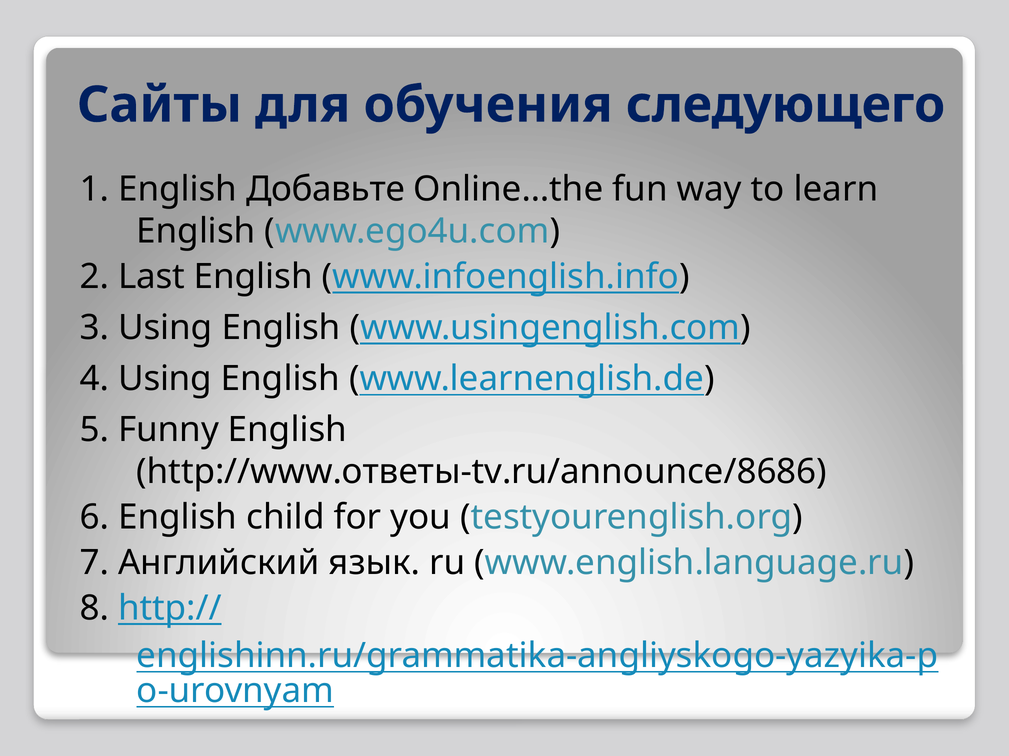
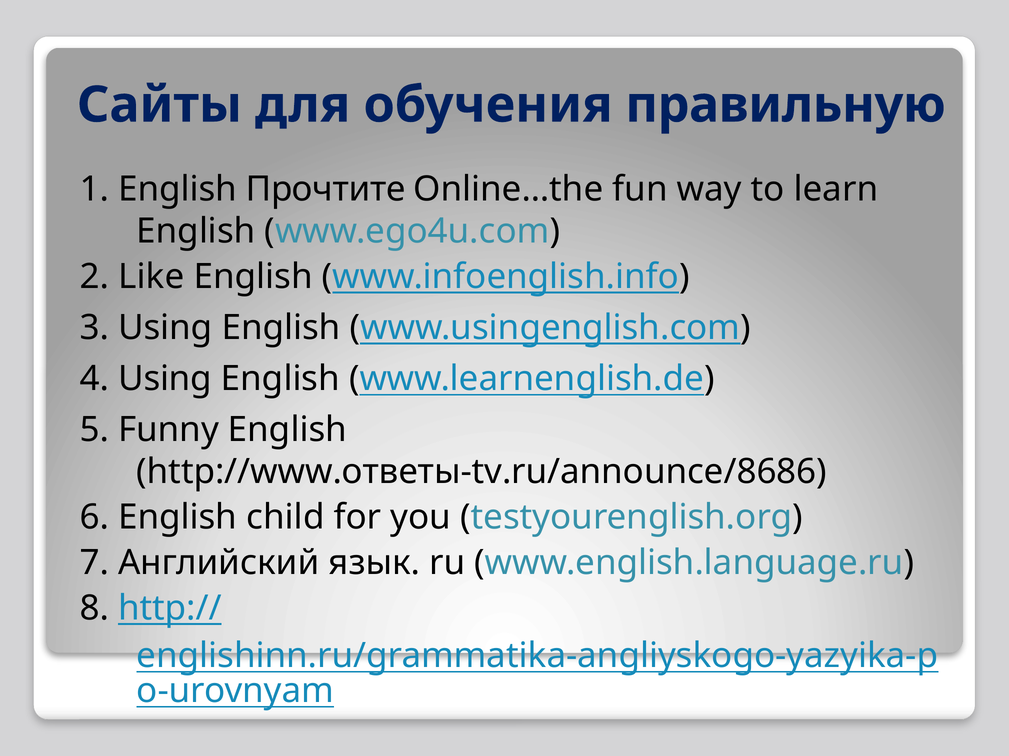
следующего: следующего -> правильную (786, 105)
Добавьте: Добавьте -> Прочтите (325, 189)
Last: Last -> Like (151, 277)
